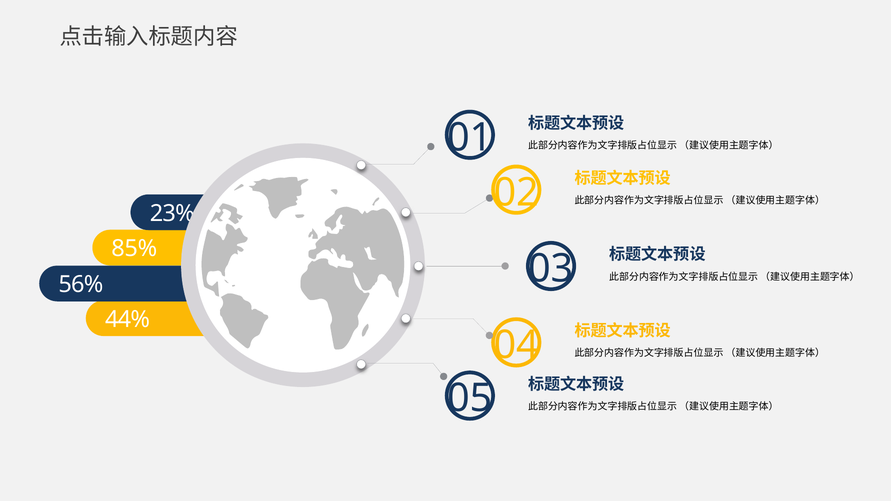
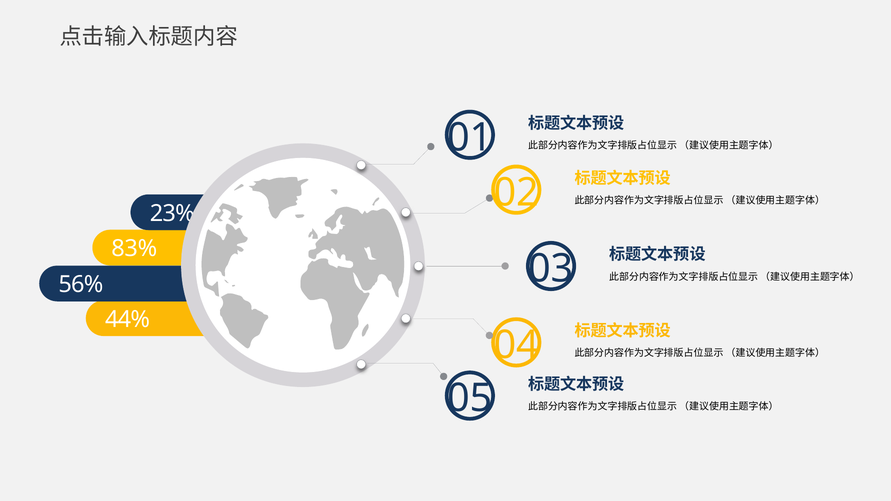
85%: 85% -> 83% (134, 249)
